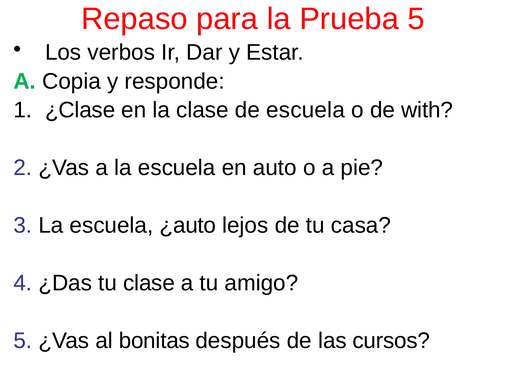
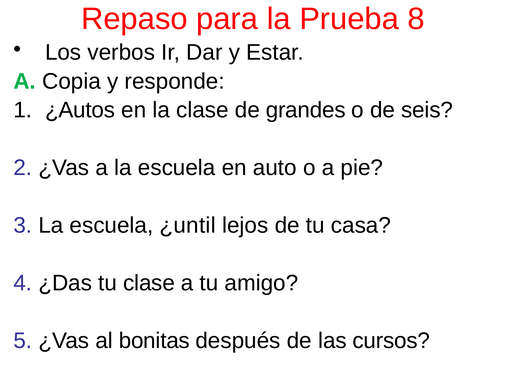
Prueba 5: 5 -> 8 (416, 19)
¿Clase: ¿Clase -> ¿Autos (80, 110)
de escuela: escuela -> grandes (306, 110)
with: with -> seis (427, 110)
¿auto: ¿auto -> ¿until (188, 225)
